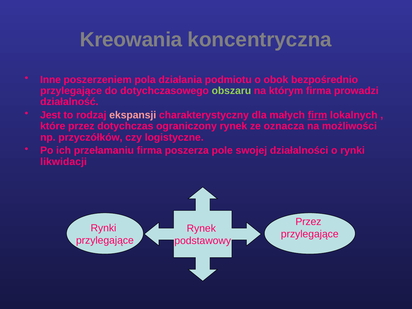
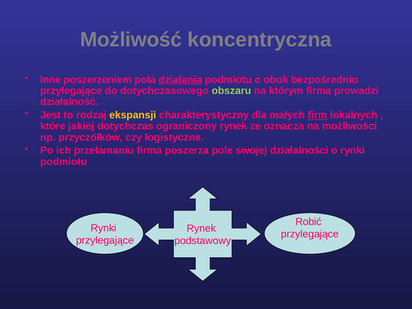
Kreowania: Kreowania -> Możliwość (131, 40)
działania underline: none -> present (180, 80)
ekspansji colour: pink -> yellow (133, 115)
które przez: przez -> jakiej (81, 126)
likwidacji: likwidacji -> podmiotu (64, 162)
Przez: Przez -> Robić (308, 222)
